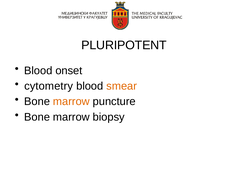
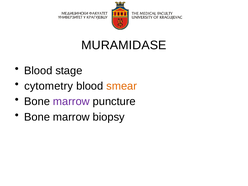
PLURIPOTENT: PLURIPOTENT -> MURAMIDASE (124, 45)
onset: onset -> stage (69, 71)
marrow colour: orange -> purple (71, 102)
